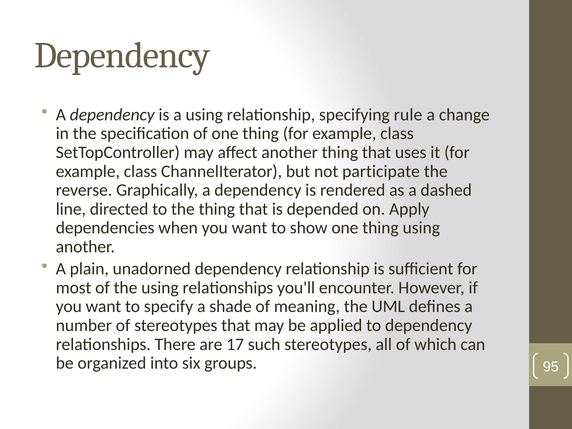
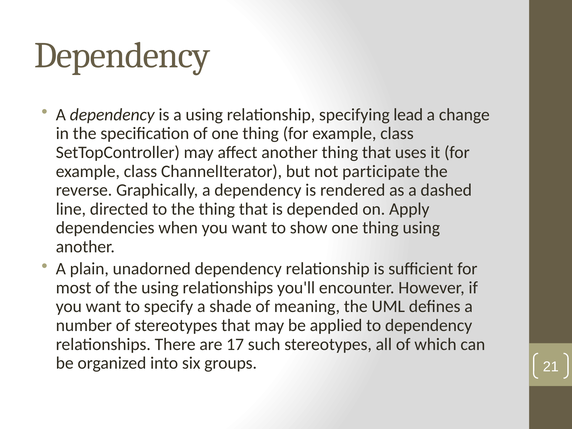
rule: rule -> lead (408, 115)
95: 95 -> 21 (551, 367)
